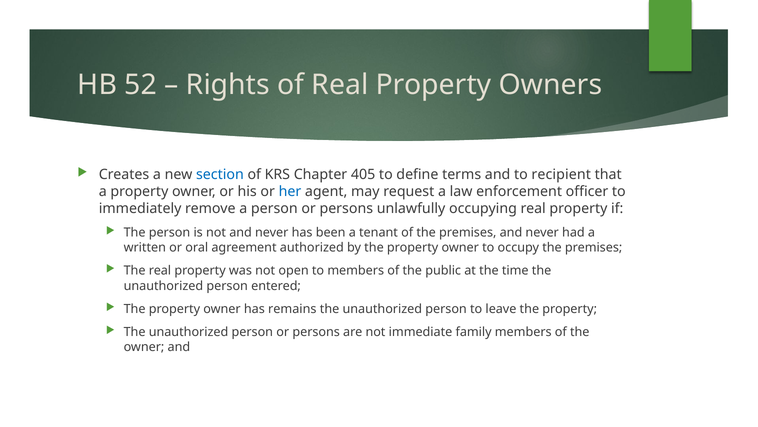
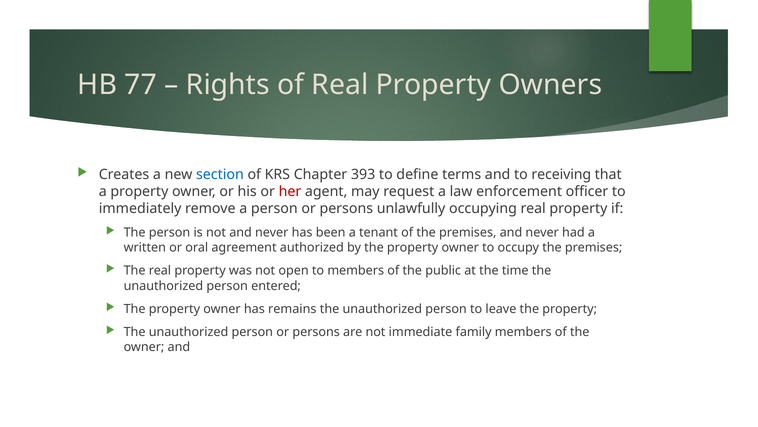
52: 52 -> 77 (141, 84)
405: 405 -> 393 (363, 174)
recipient: recipient -> receiving (561, 174)
her colour: blue -> red (290, 191)
